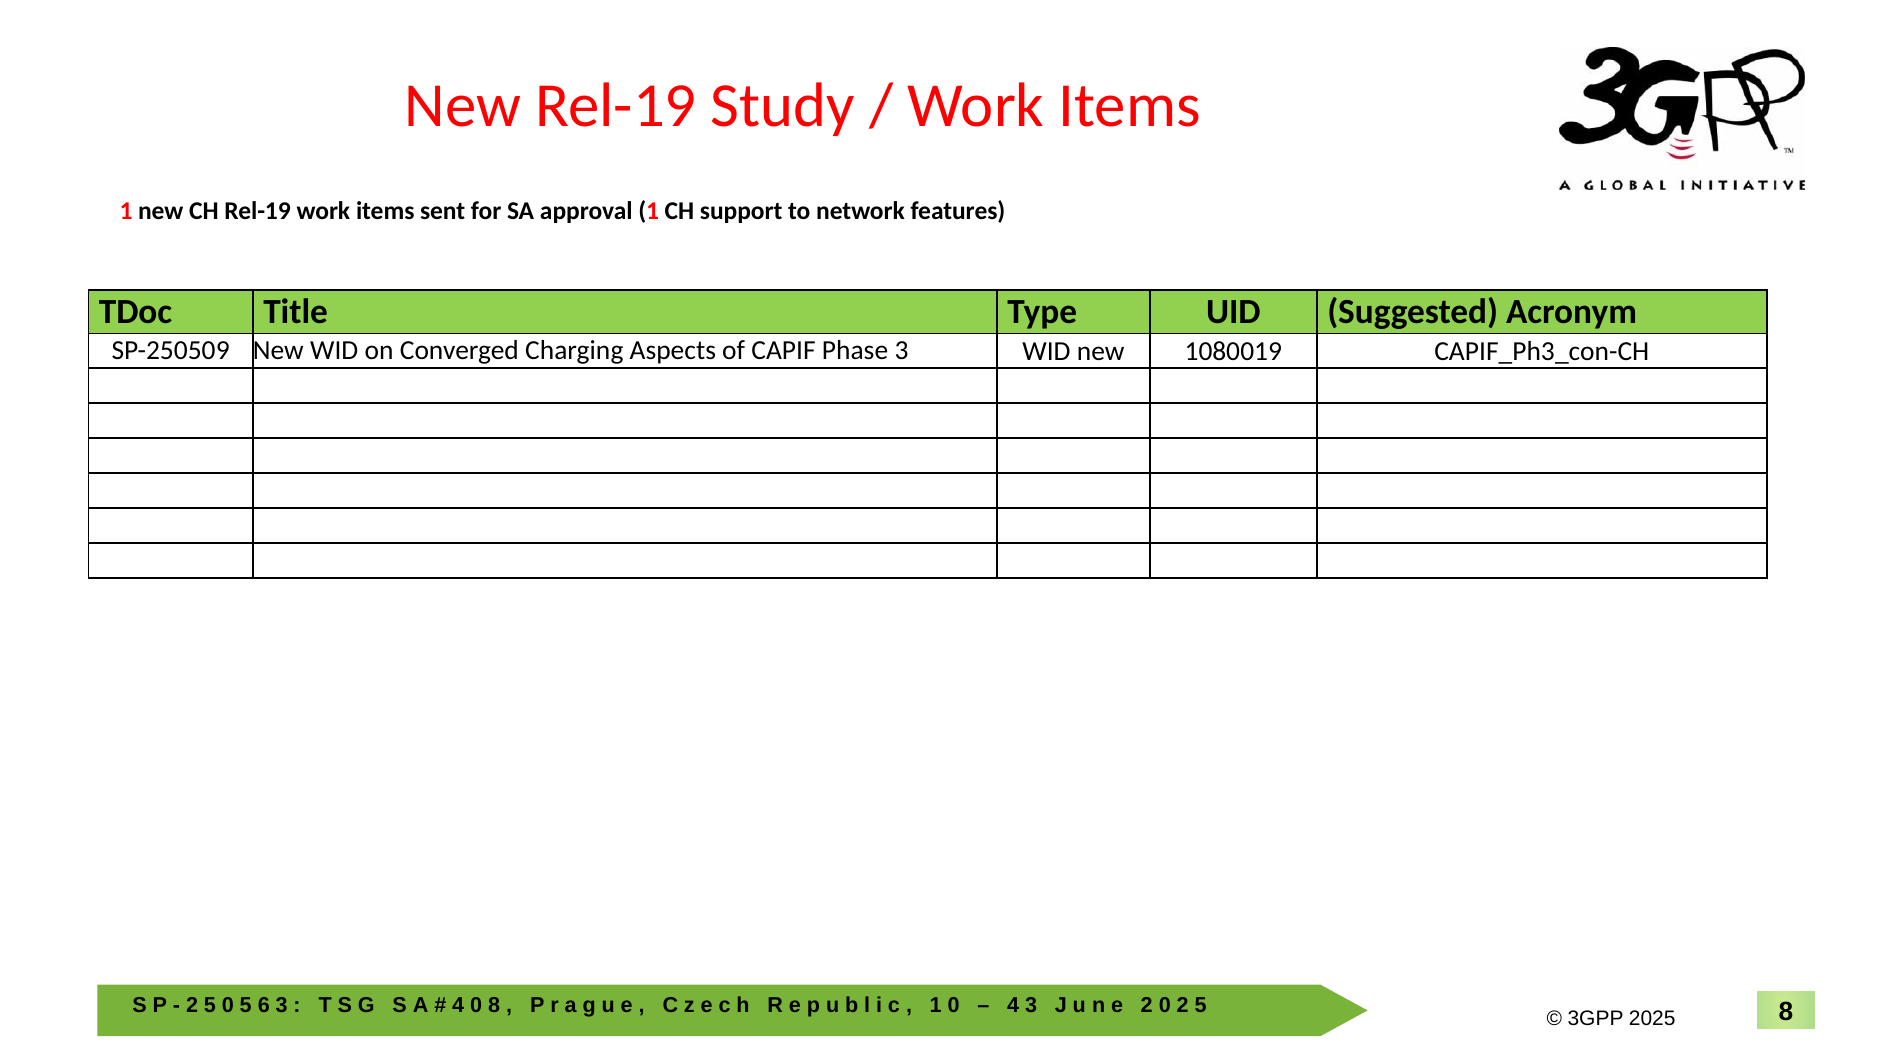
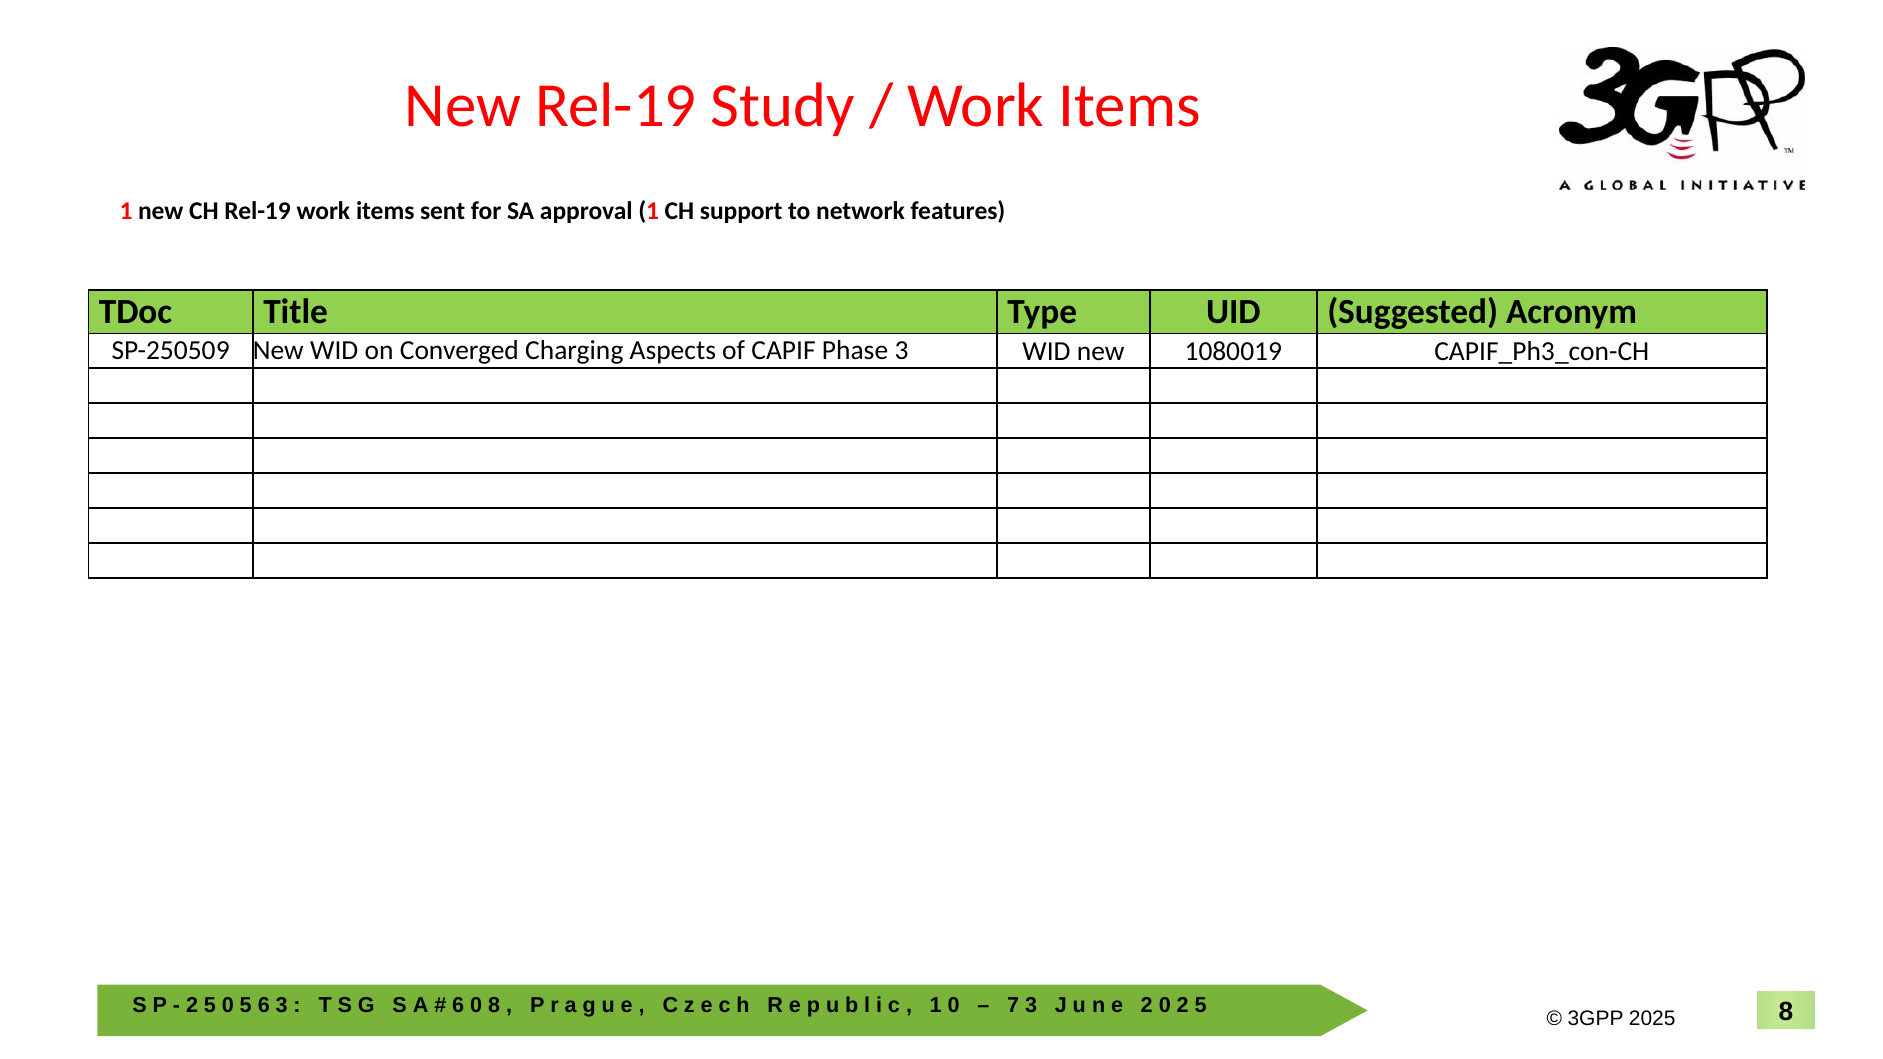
4: 4 -> 6 (458, 1006)
4: 4 -> 7 (1013, 1006)
